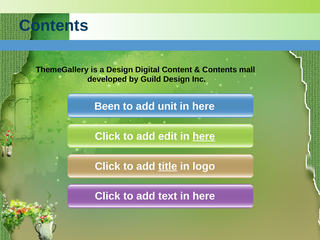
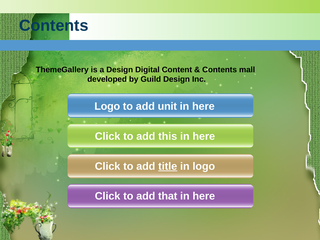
Been: Been -> Logo (107, 106)
edit: edit -> this (168, 136)
here underline: present -> none (204, 136)
text: text -> that (168, 196)
